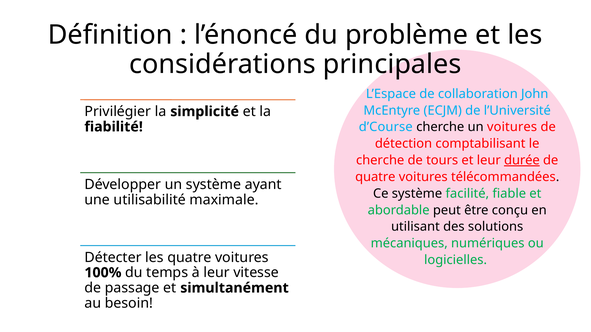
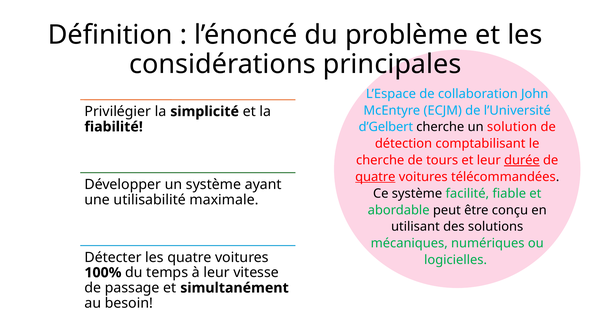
d’Course: d’Course -> d’Gelbert (386, 127)
un voitures: voitures -> solution (512, 127)
quatre underline: none -> present (375, 177)
